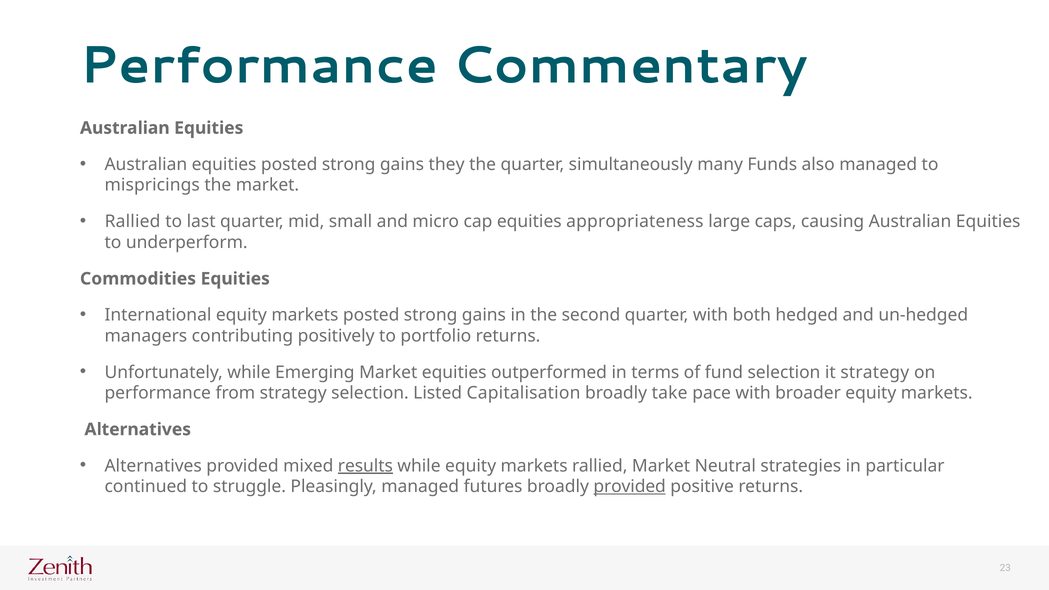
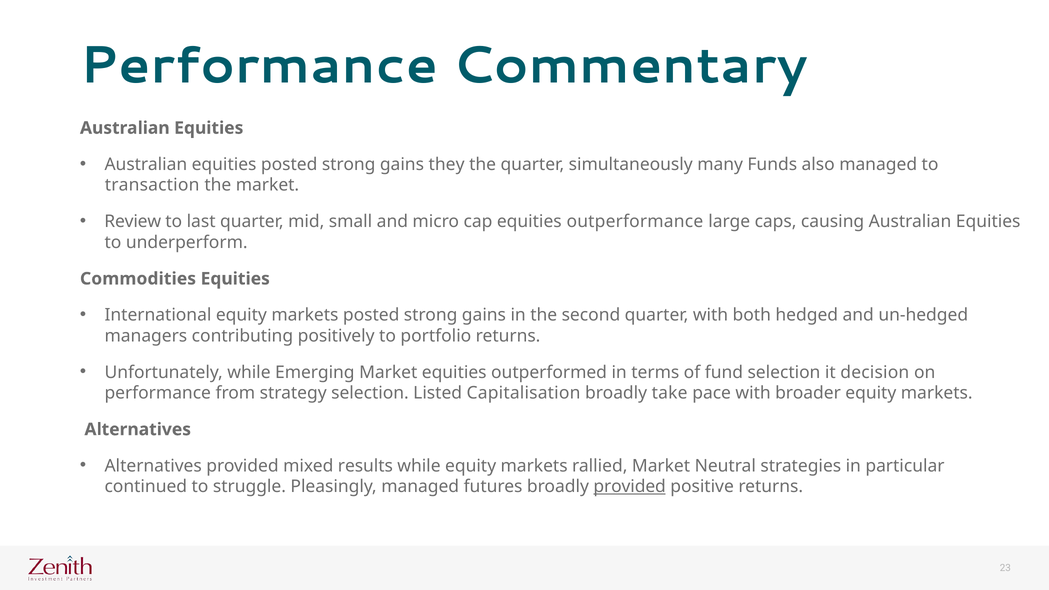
mispricings: mispricings -> transaction (152, 185)
Rallied: Rallied -> Review (133, 222)
appropriateness: appropriateness -> outperformance (635, 222)
it strategy: strategy -> decision (875, 372)
results underline: present -> none (365, 466)
